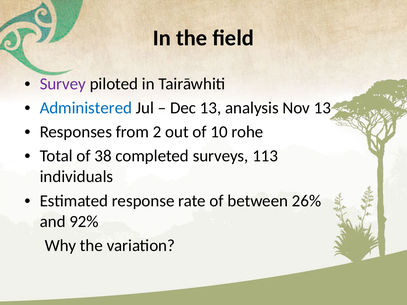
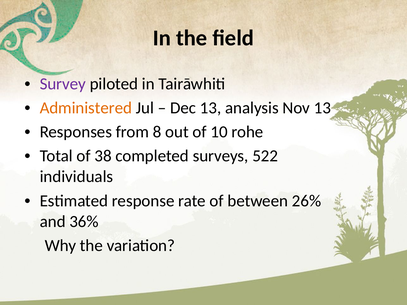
Administered colour: blue -> orange (86, 108)
2: 2 -> 8 (157, 132)
113: 113 -> 522 (265, 156)
92%: 92% -> 36% (84, 222)
